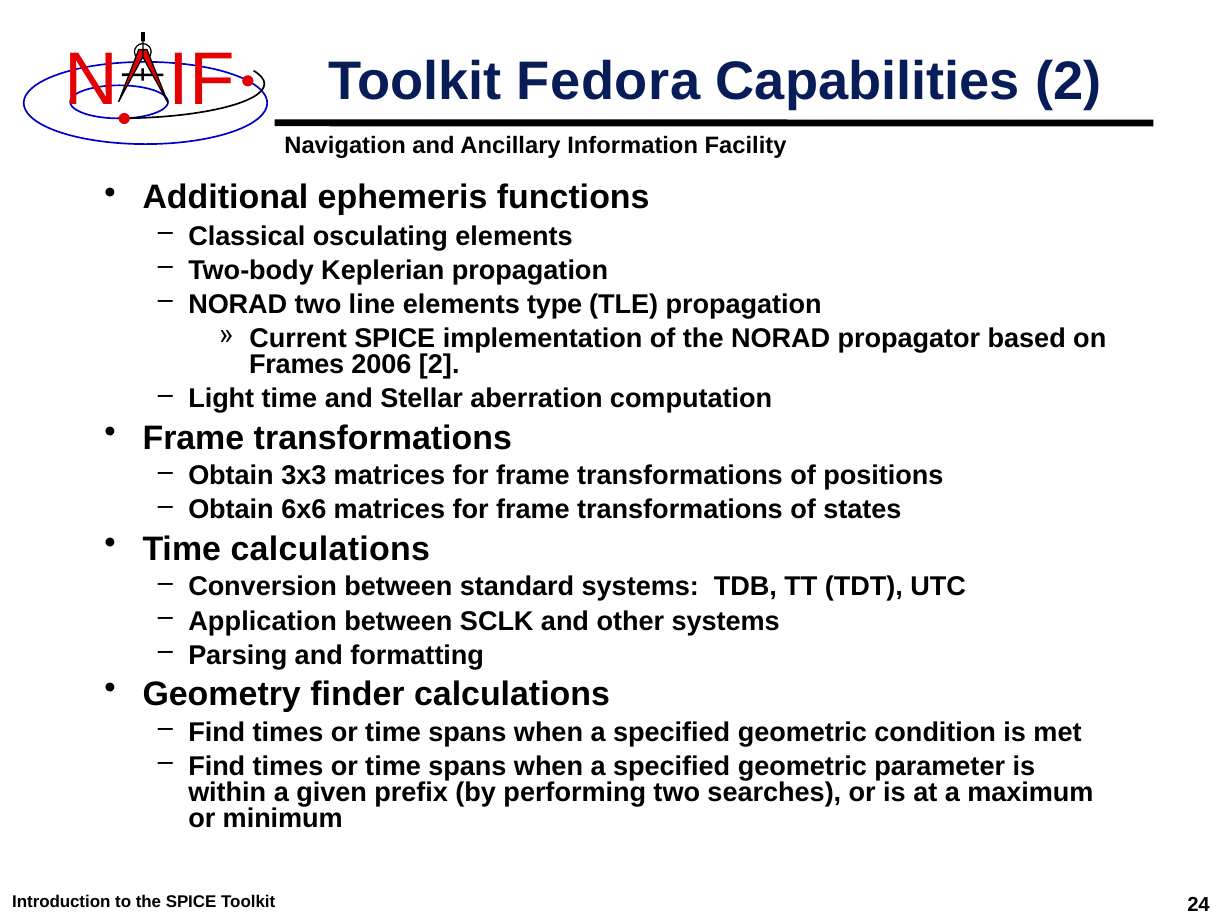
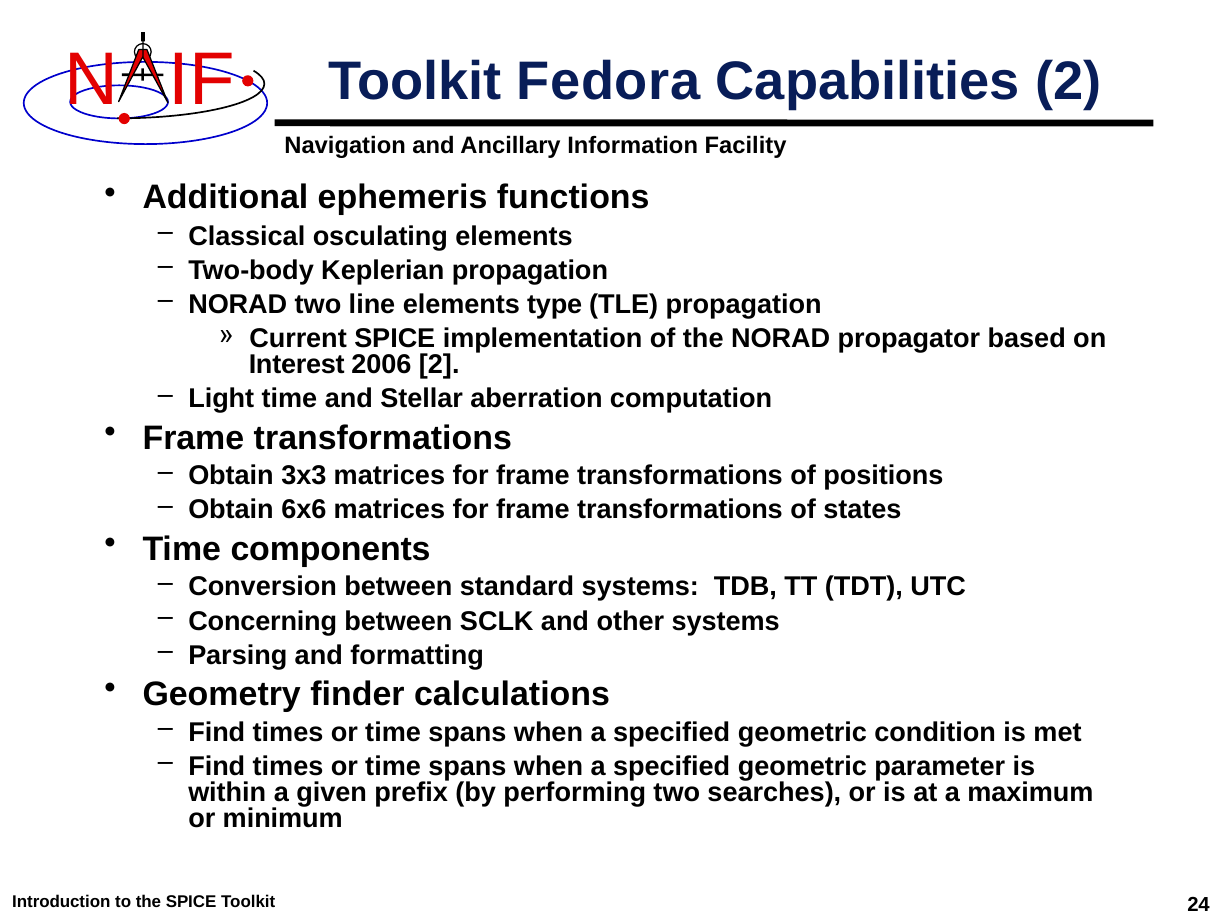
Frames: Frames -> Interest (297, 365)
Time calculations: calculations -> components (331, 549)
Application: Application -> Concerning (263, 621)
